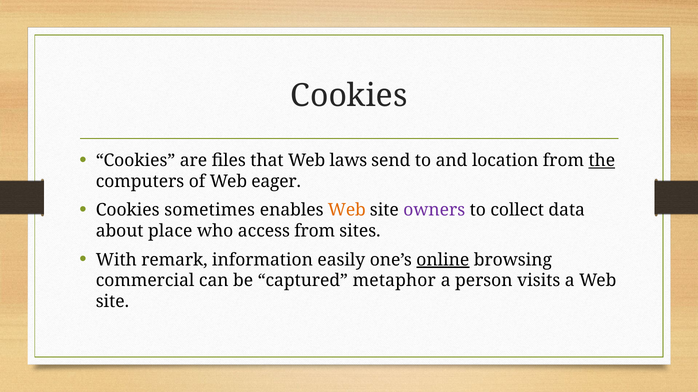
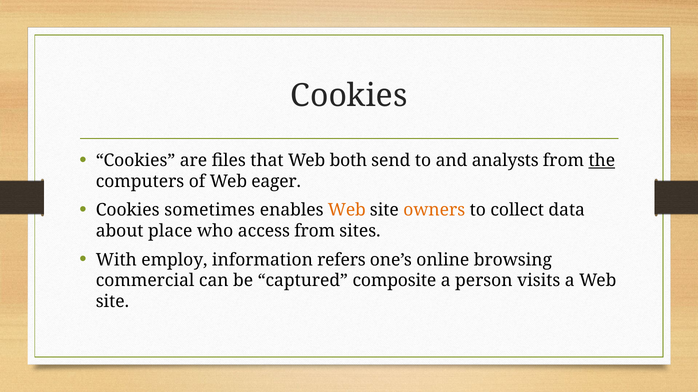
laws: laws -> both (348, 161)
location: location -> analysts (505, 161)
owners colour: purple -> orange (434, 210)
remark: remark -> employ (174, 260)
easily: easily -> refers (341, 260)
online underline: present -> none (443, 260)
metaphor: metaphor -> composite (394, 281)
